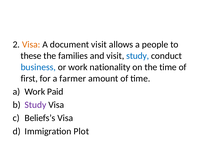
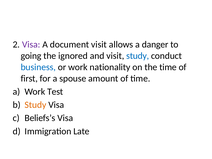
Visa colour: orange -> purple (31, 44)
people: people -> danger (155, 44)
these: these -> going (31, 56)
families: families -> ignored (73, 56)
farmer: farmer -> spouse (73, 78)
Paid: Paid -> Test (55, 92)
Study colour: purple -> orange (35, 105)
Plot: Plot -> Late (81, 131)
